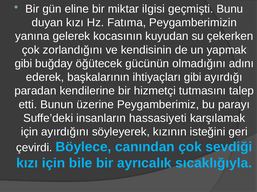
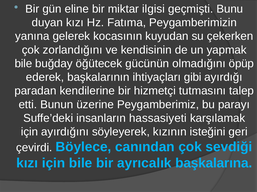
gibi: gibi -> bile (23, 64)
adını: adını -> öpüp (241, 64)
sıcaklığıyla: sıcaklığıyla -> başkalarına (214, 164)
